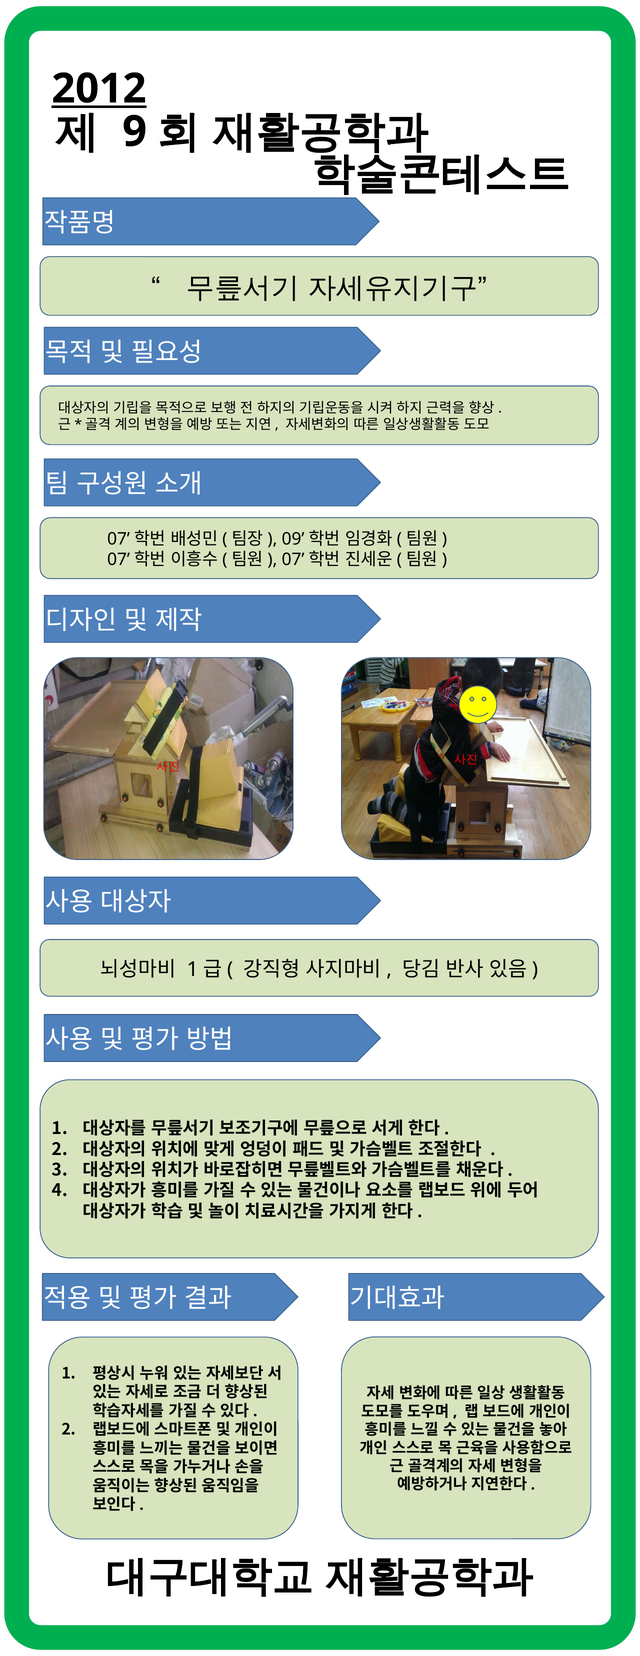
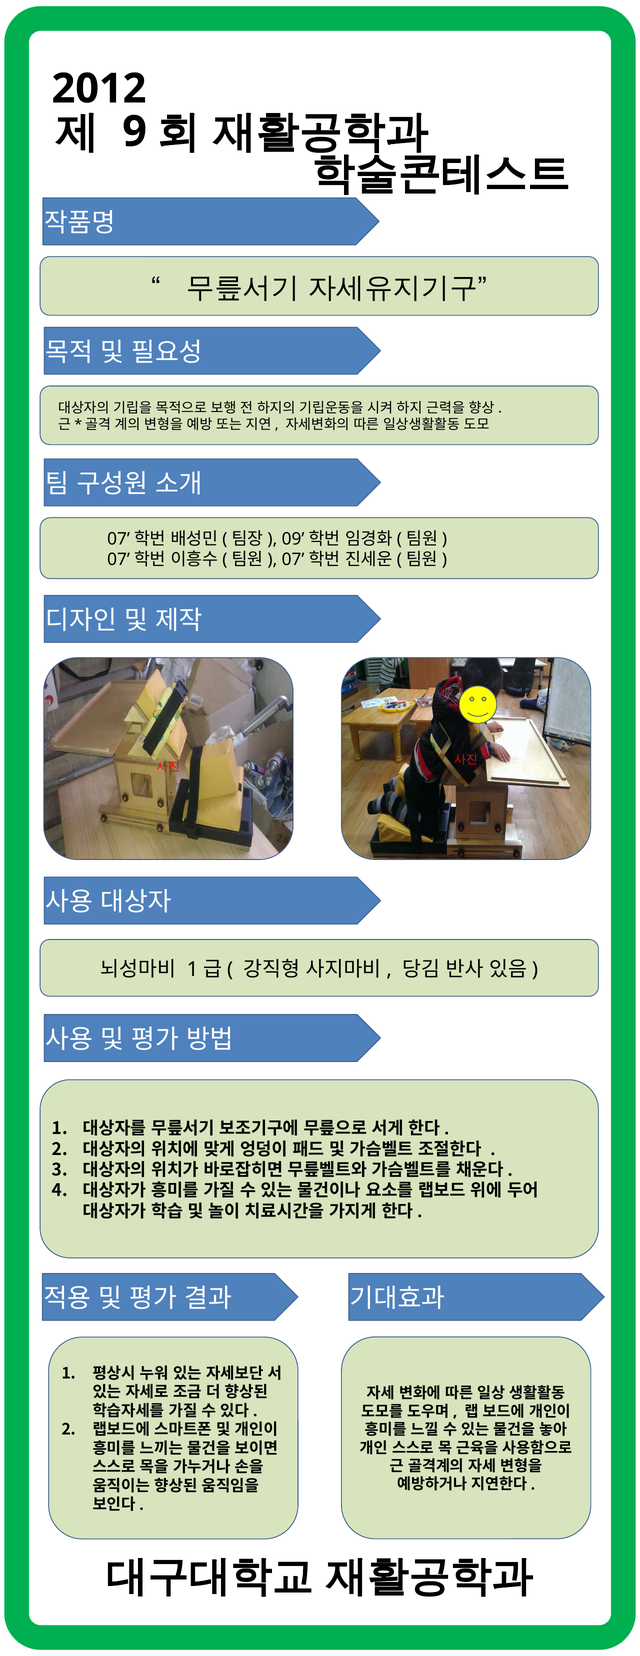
2012 underline: present -> none (99, 89)
